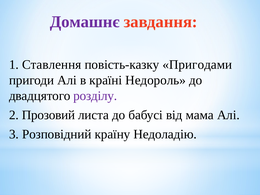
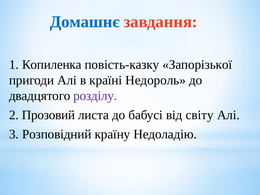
Домашнє colour: purple -> blue (85, 22)
Ставлення: Ставлення -> Копиленка (52, 65)
Пригодами: Пригодами -> Запорізької (197, 65)
мама: мама -> світу (200, 115)
